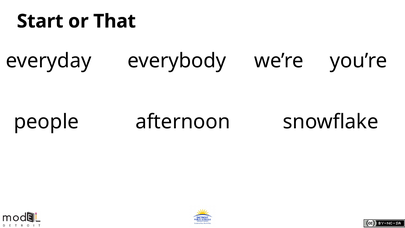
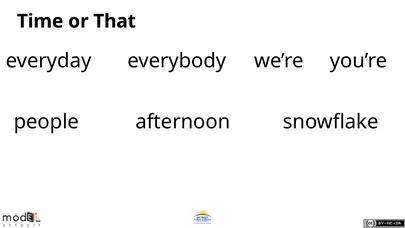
Start: Start -> Time (40, 21)
